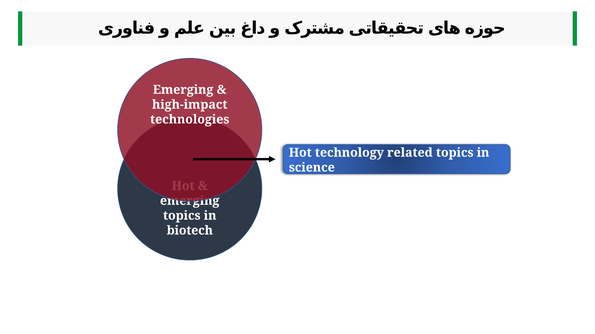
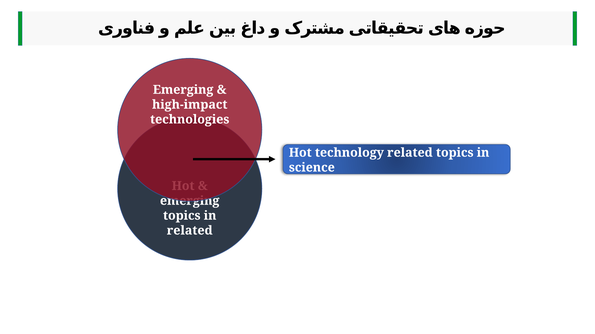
biotech: biotech -> related (190, 231)
